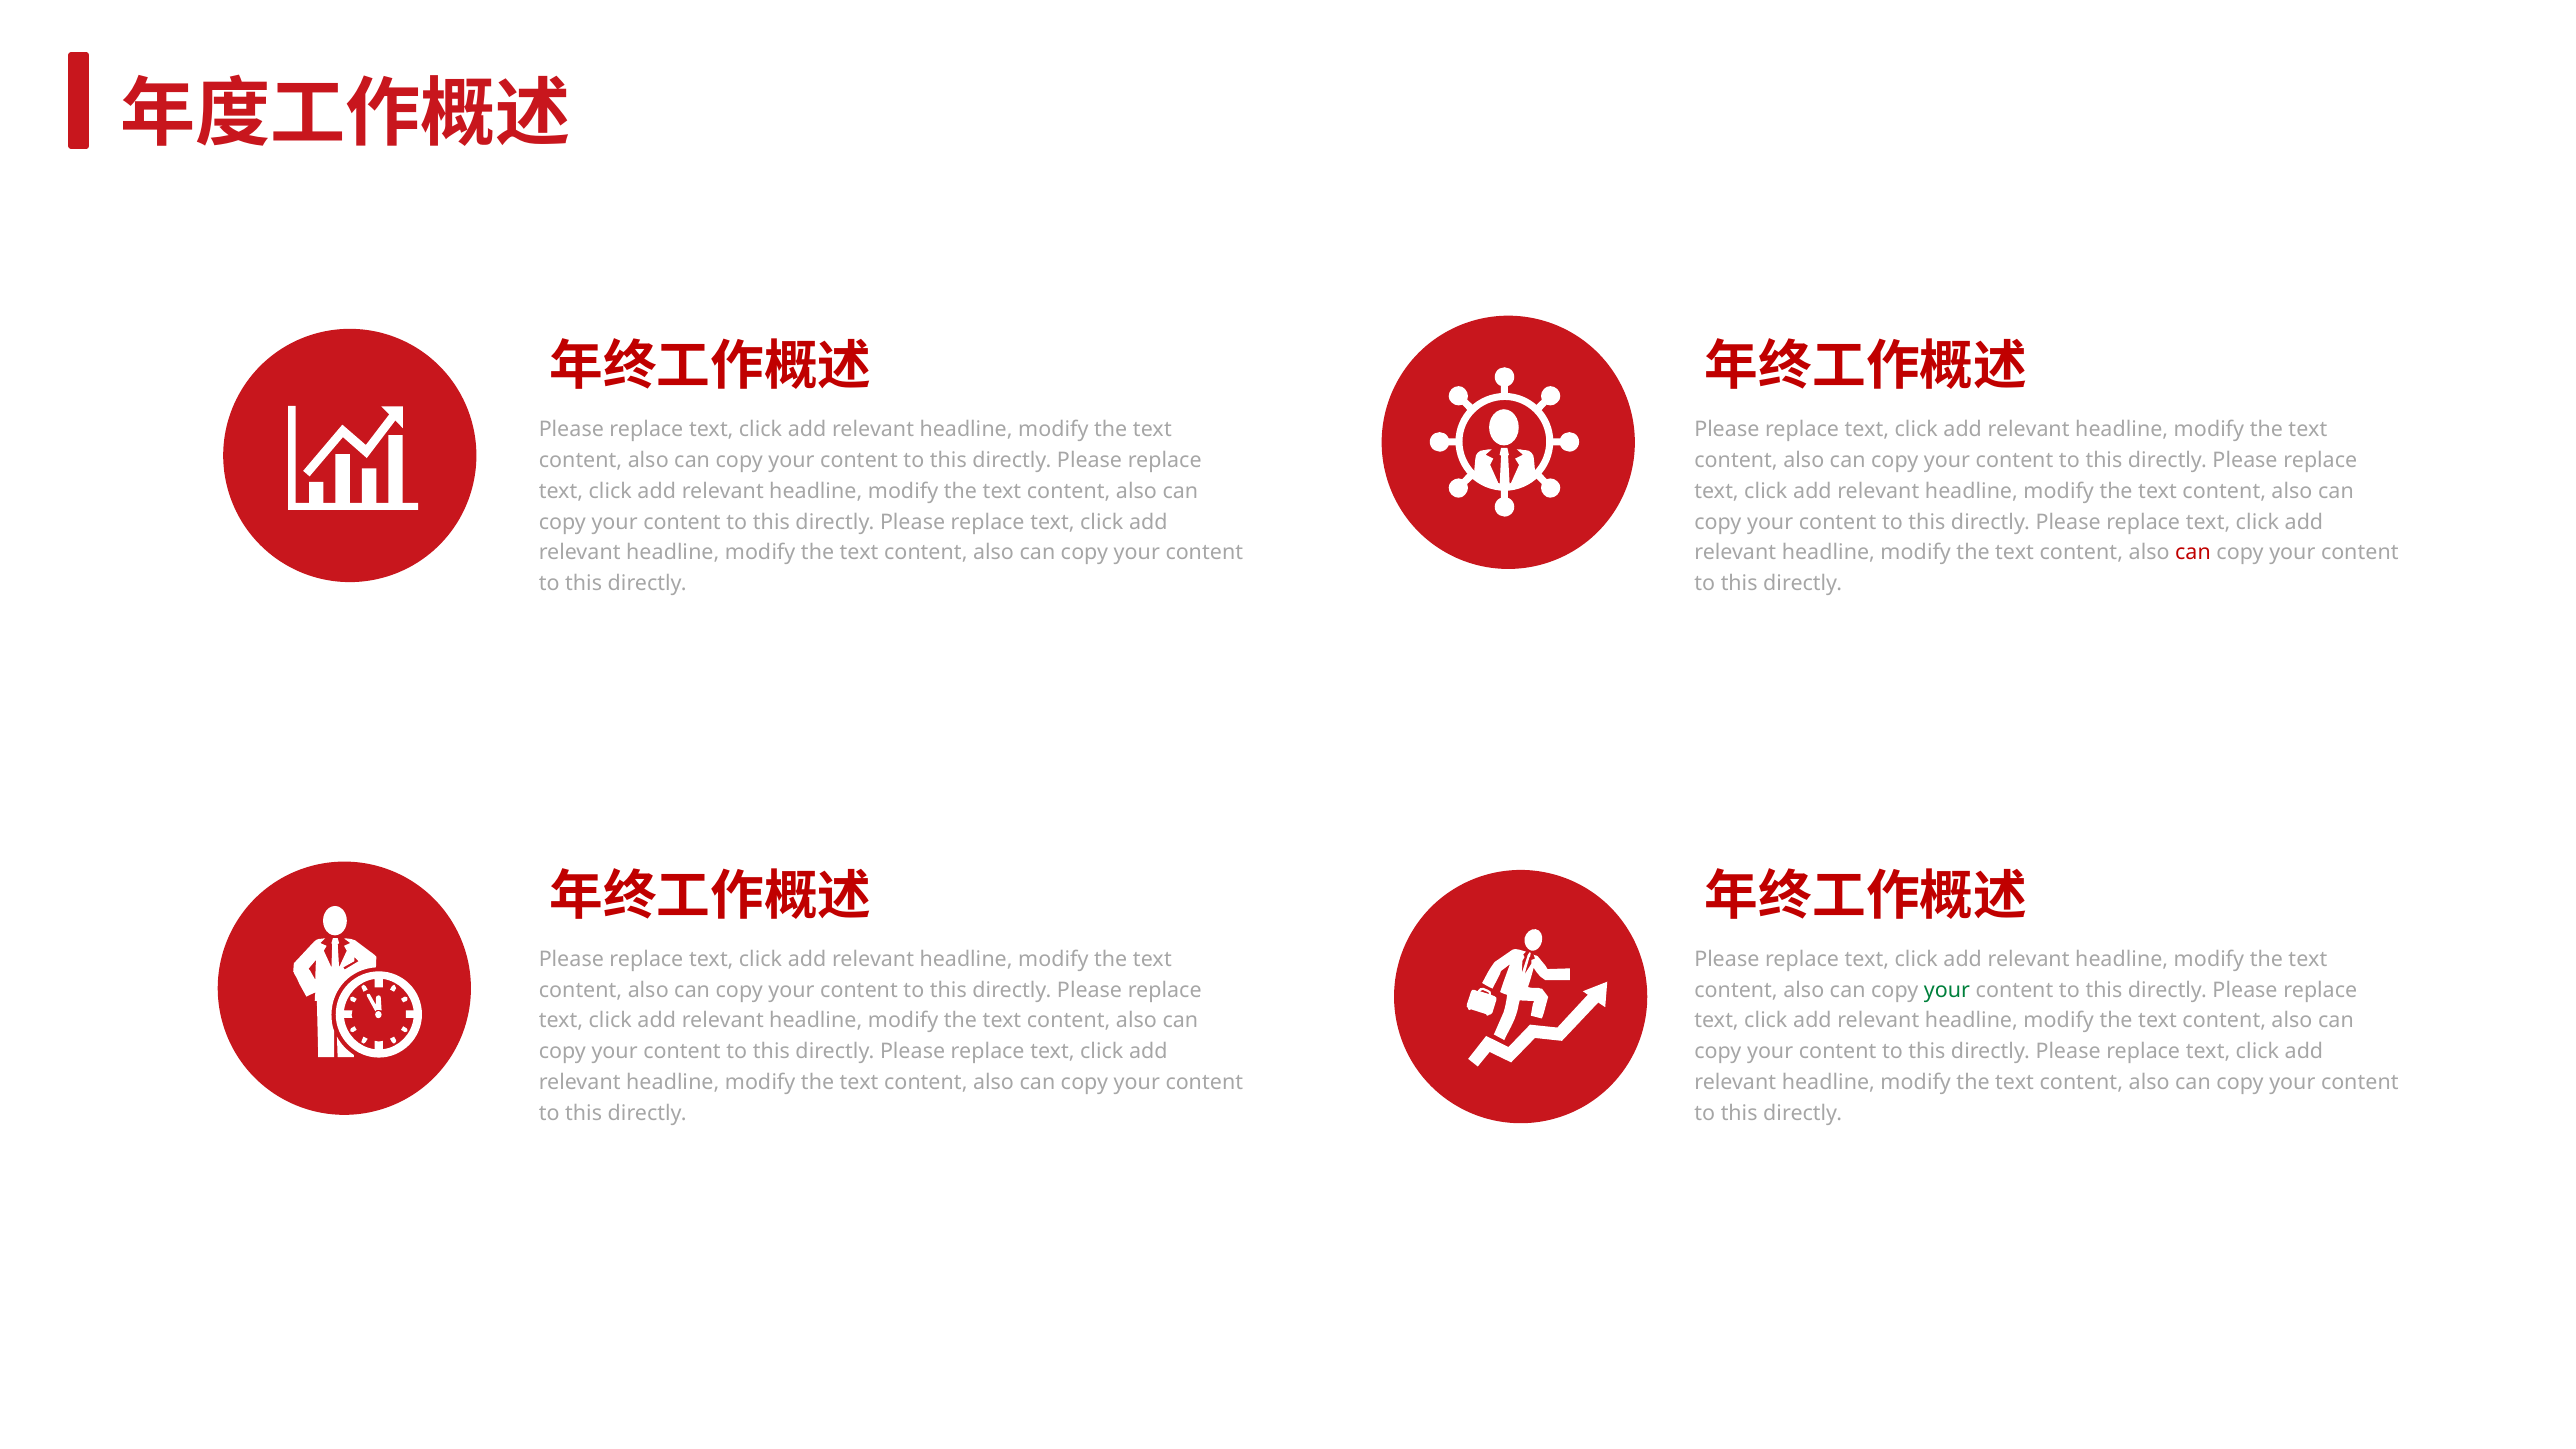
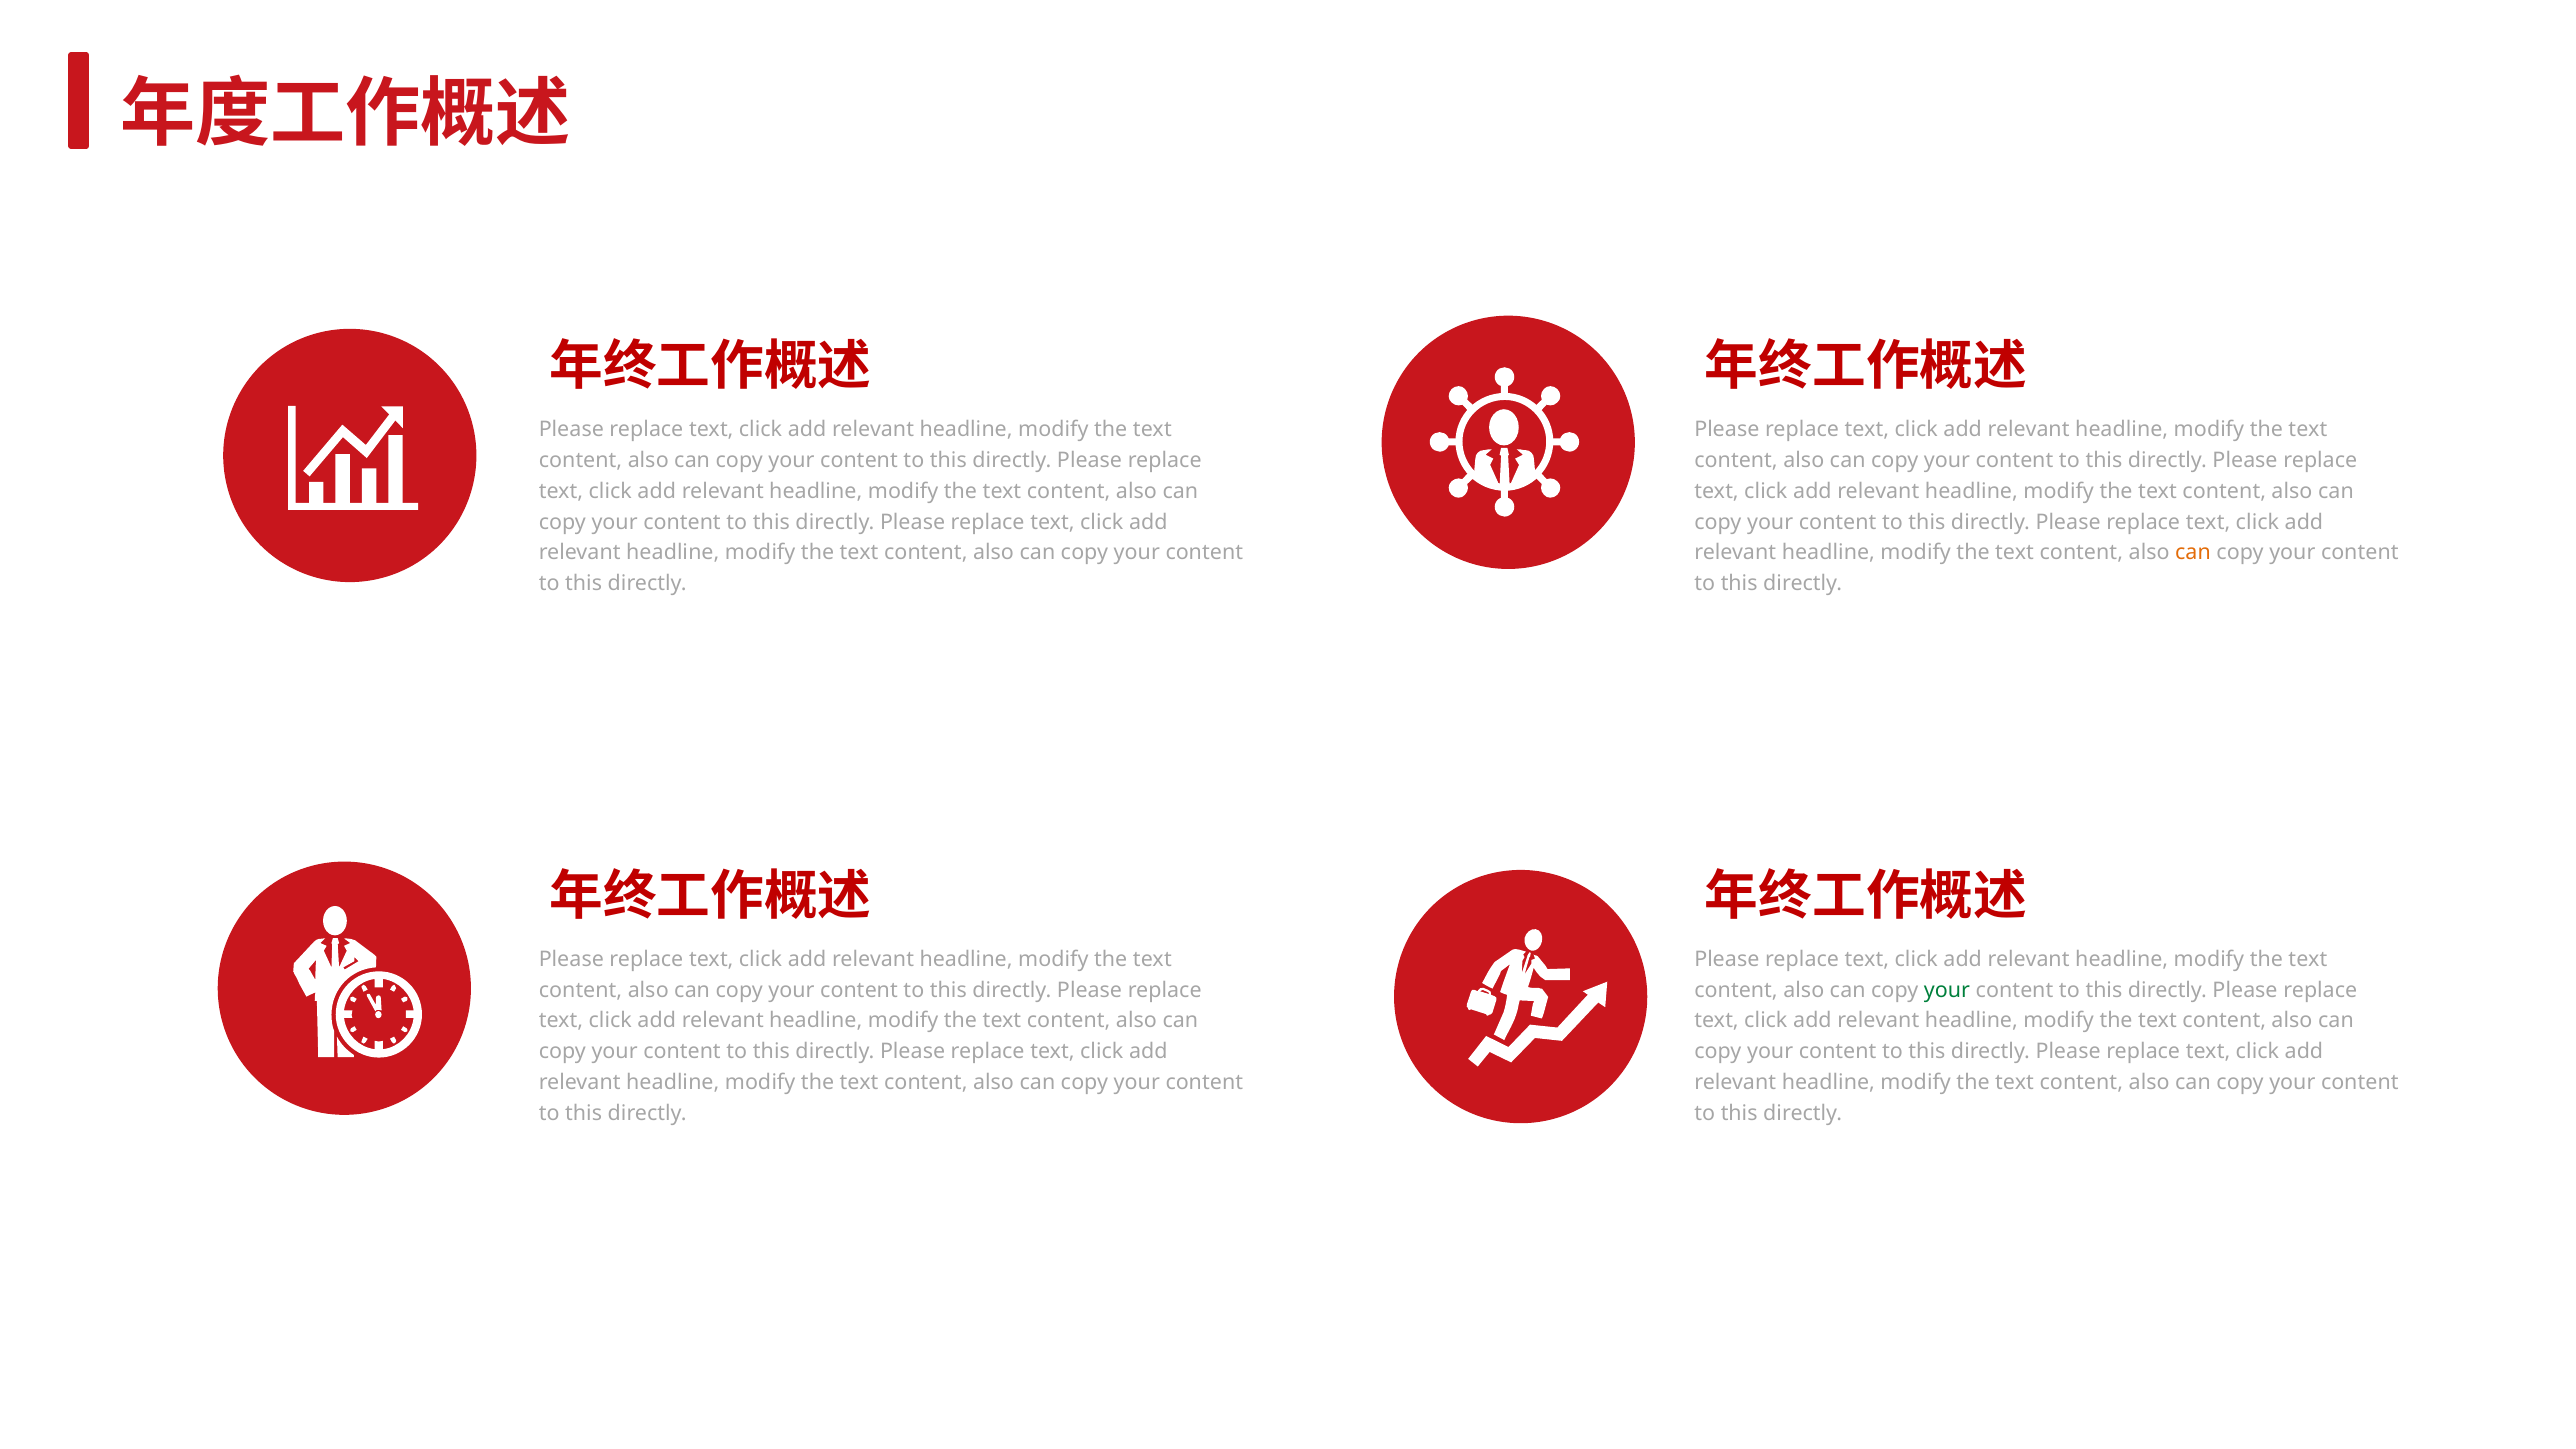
can colour: red -> orange (2193, 553)
